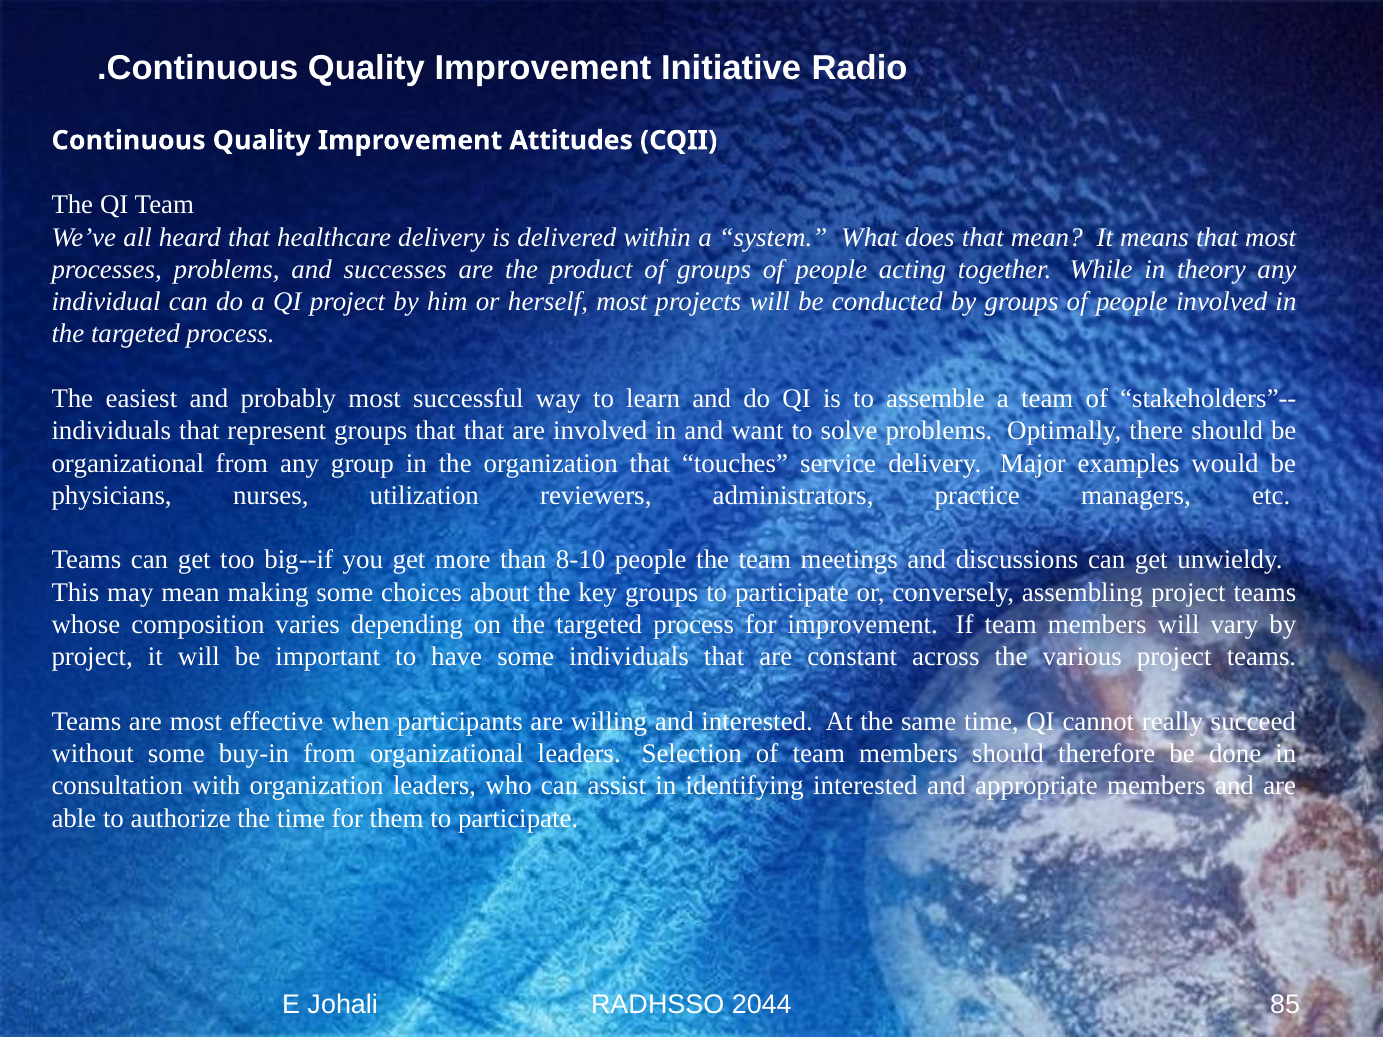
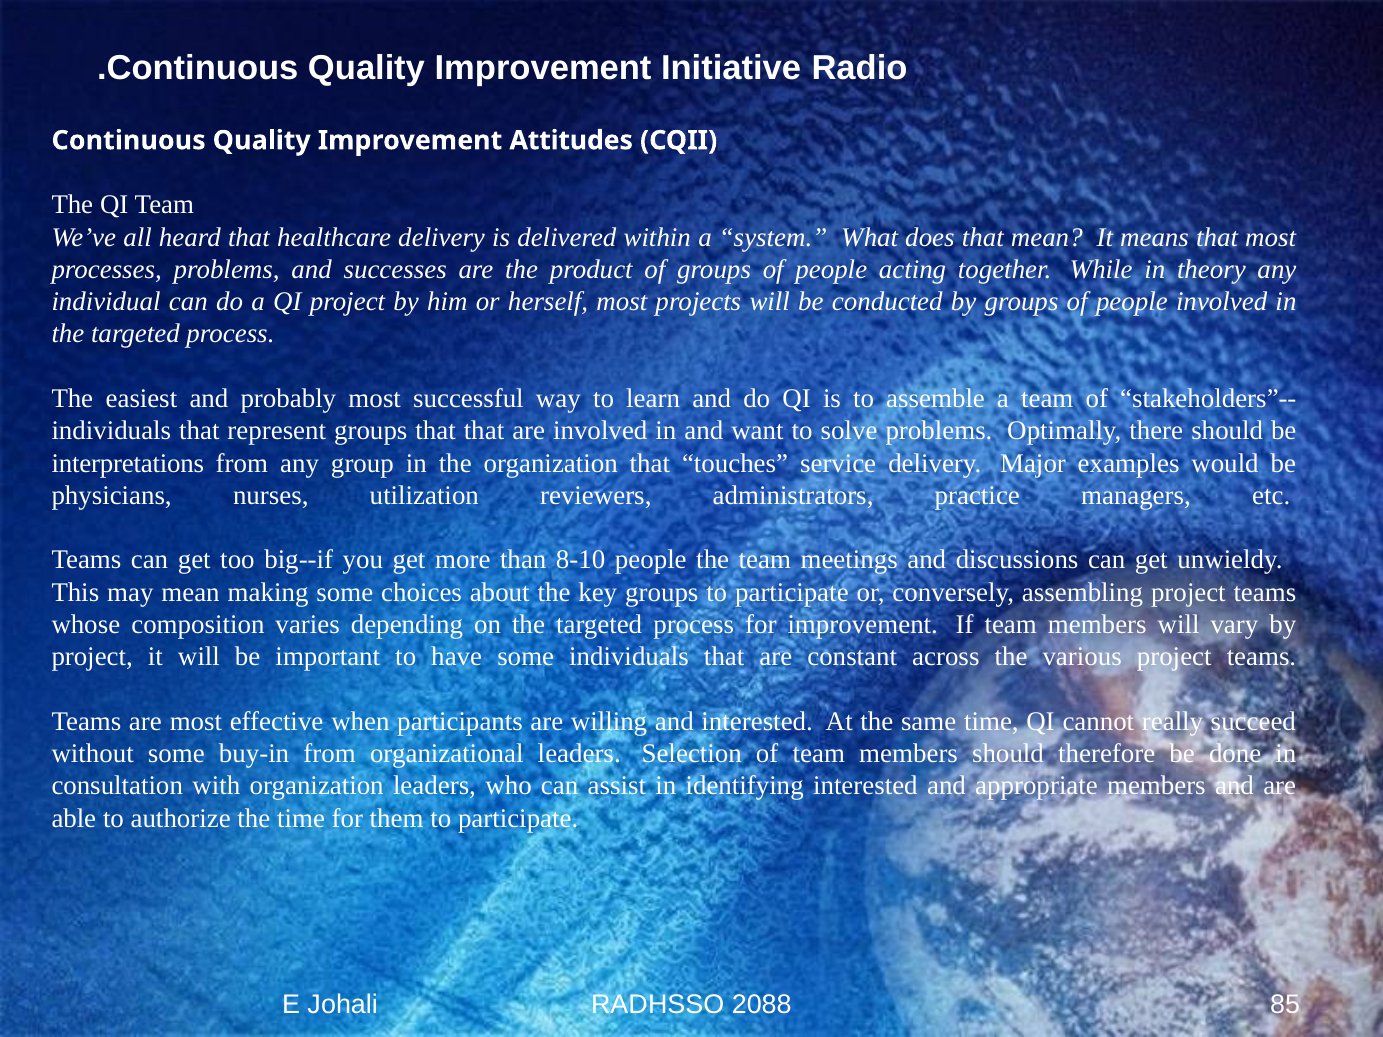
organizational: organizational -> interpretations (128, 463)
2044: 2044 -> 2088 (762, 1005)
